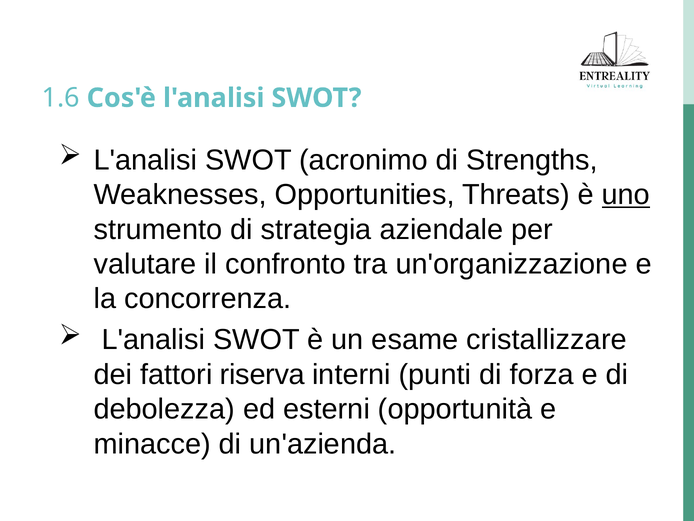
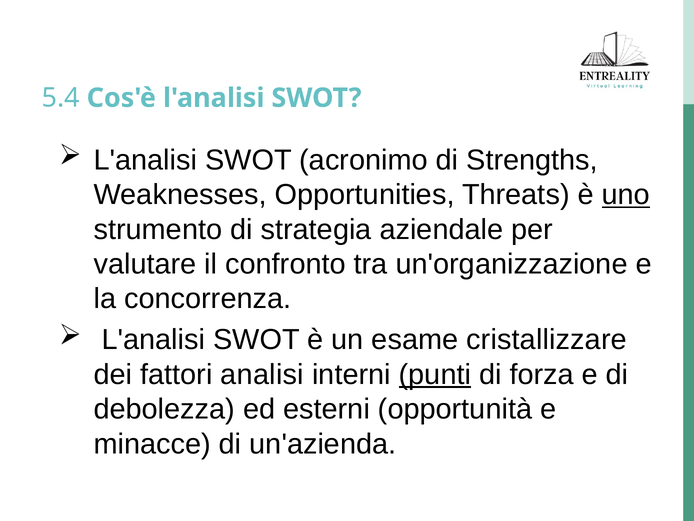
1.6: 1.6 -> 5.4 (61, 98)
riserva: riserva -> analisi (262, 374)
punti underline: none -> present (435, 374)
